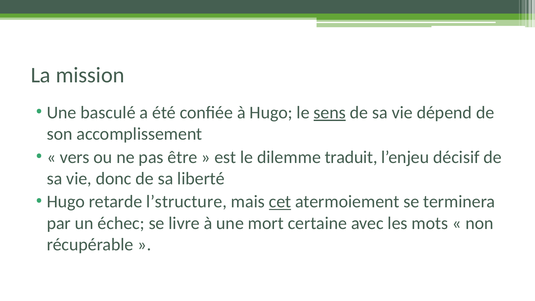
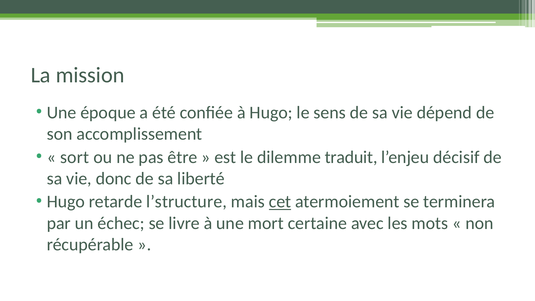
basculé: basculé -> époque (108, 113)
sens underline: present -> none (330, 113)
vers: vers -> sort (75, 157)
